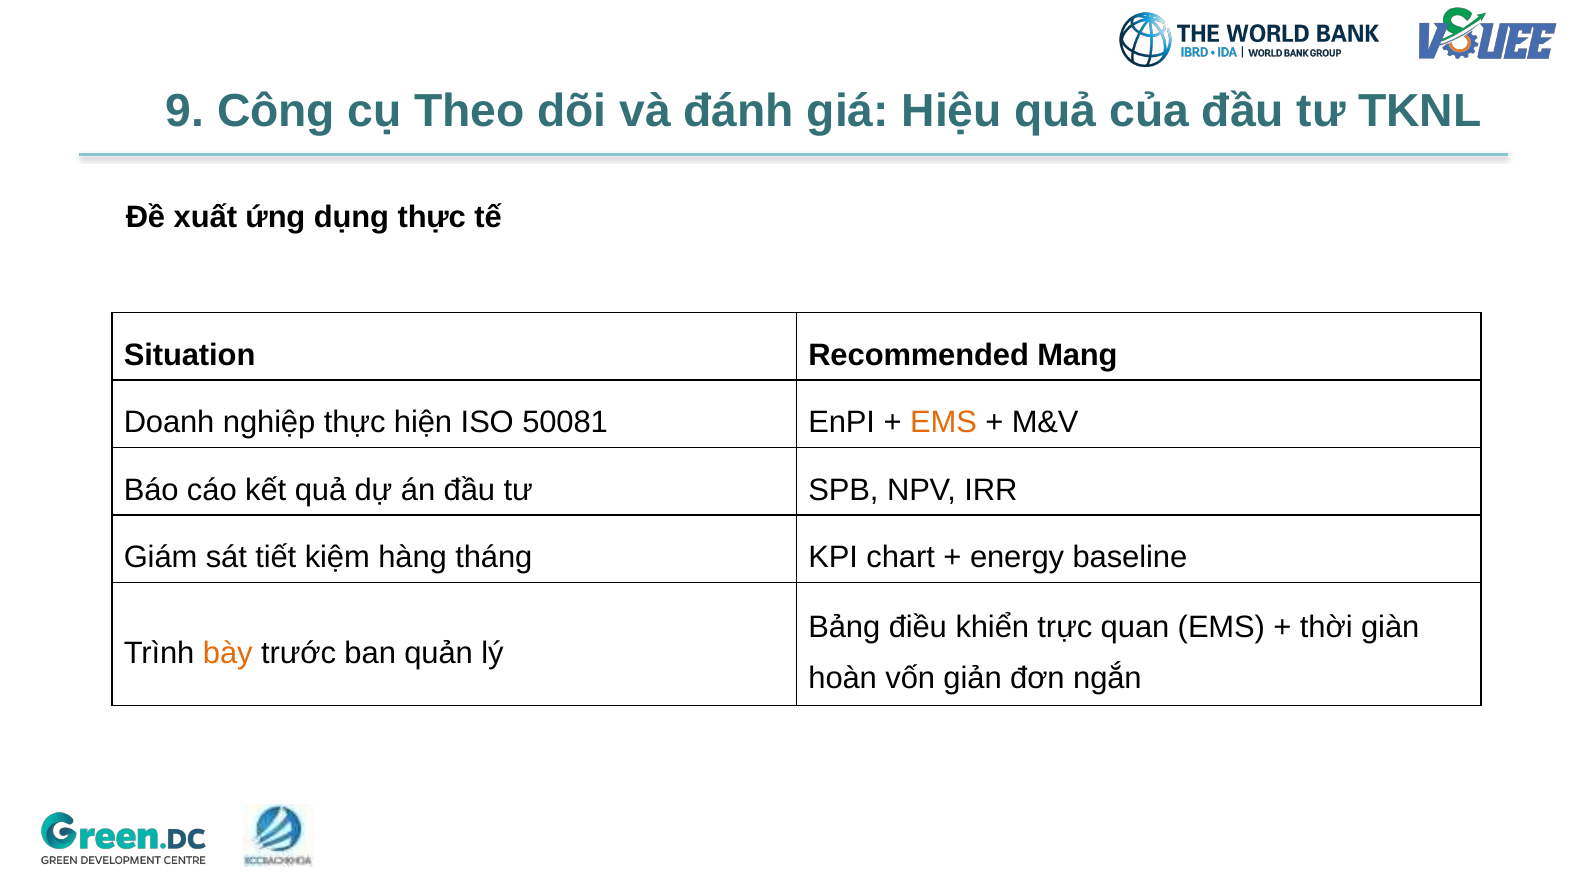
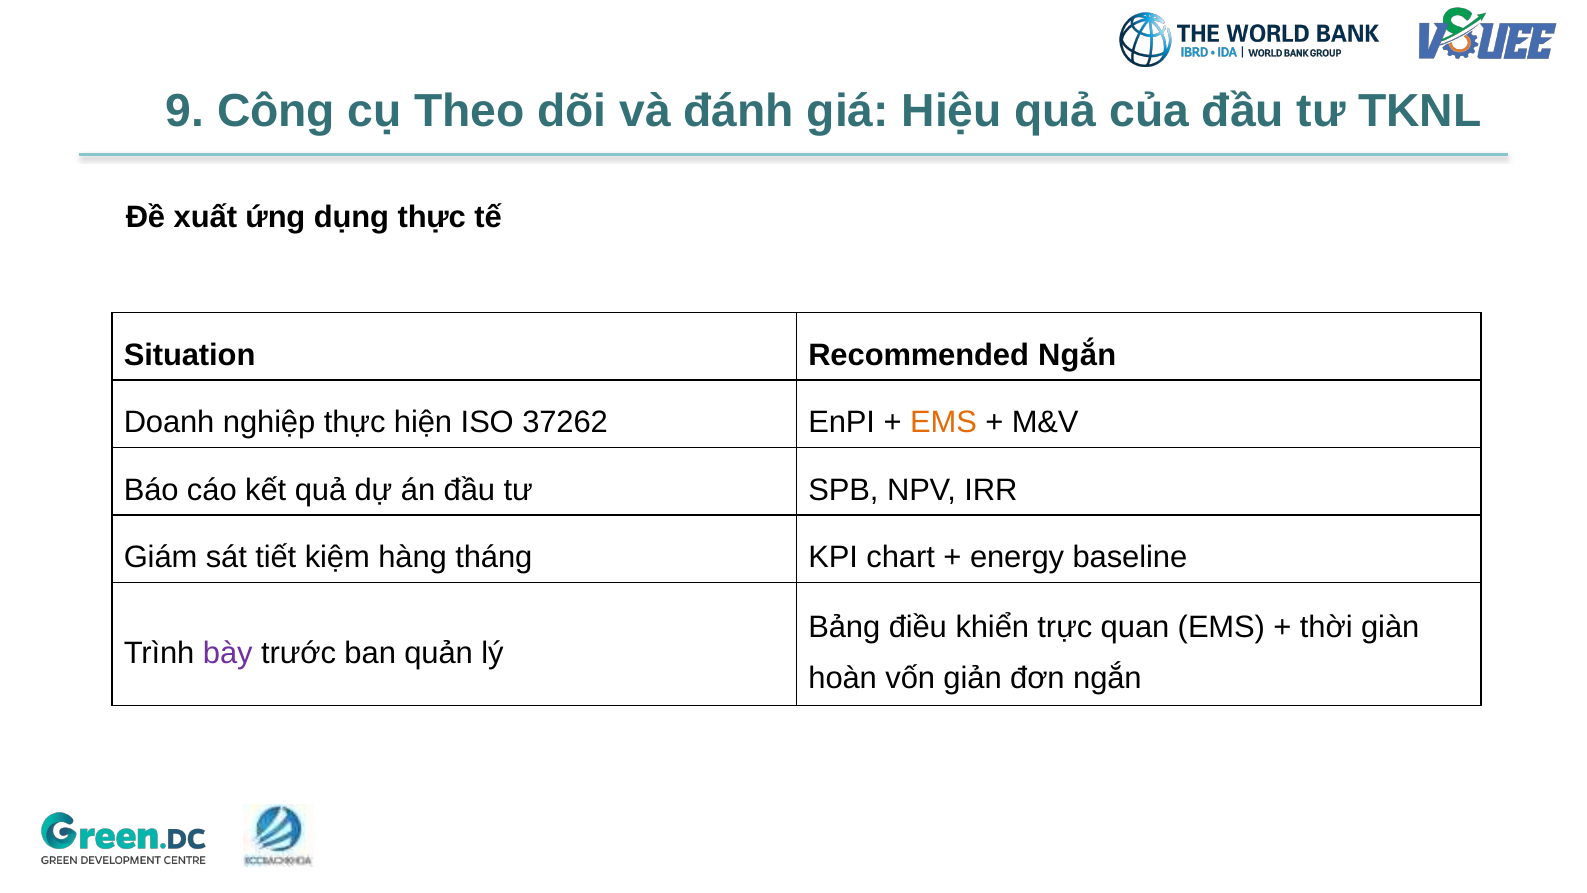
Recommended Mang: Mang -> Ngắn (1077, 355)
50081: 50081 -> 37262 (565, 423)
bày colour: orange -> purple (228, 653)
